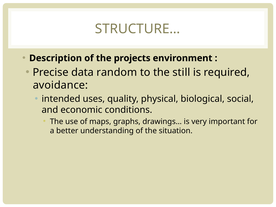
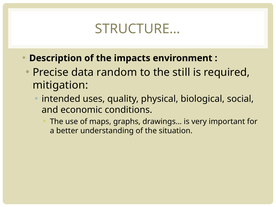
projects: projects -> impacts (132, 58)
avoidance: avoidance -> mitigation (60, 85)
